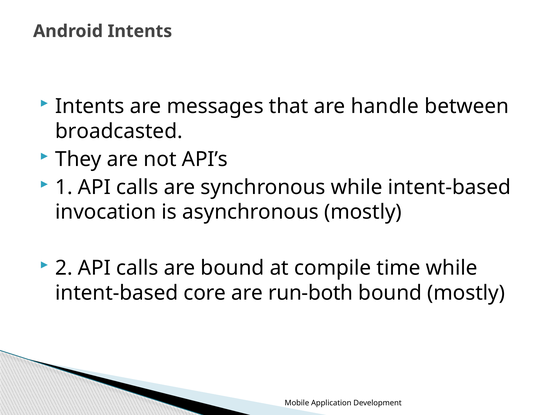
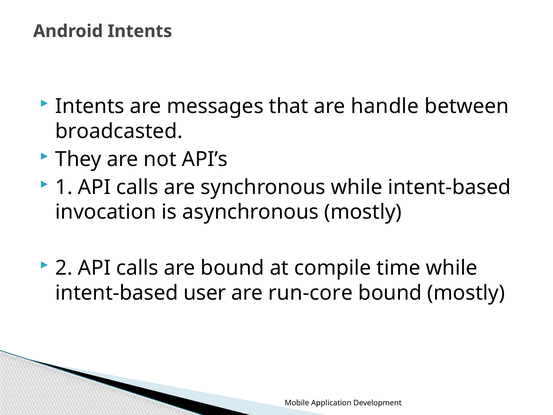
core: core -> user (205, 293)
run-both: run-both -> run-core (310, 293)
